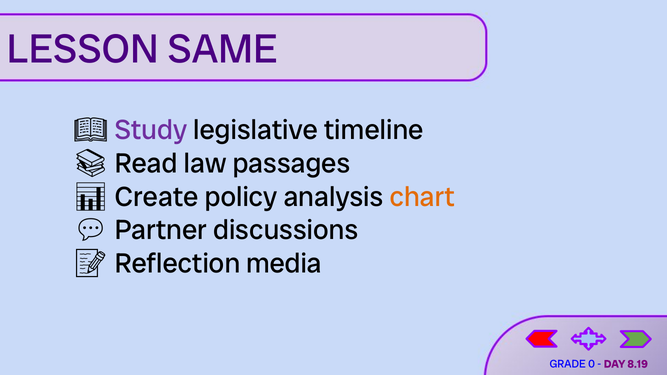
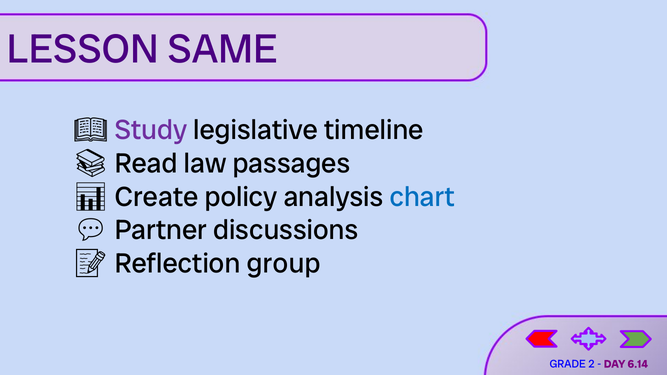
chart colour: orange -> blue (422, 197)
media: media -> group (284, 264)
0: 0 -> 2 (591, 364)
8.19: 8.19 -> 6.14 (638, 364)
